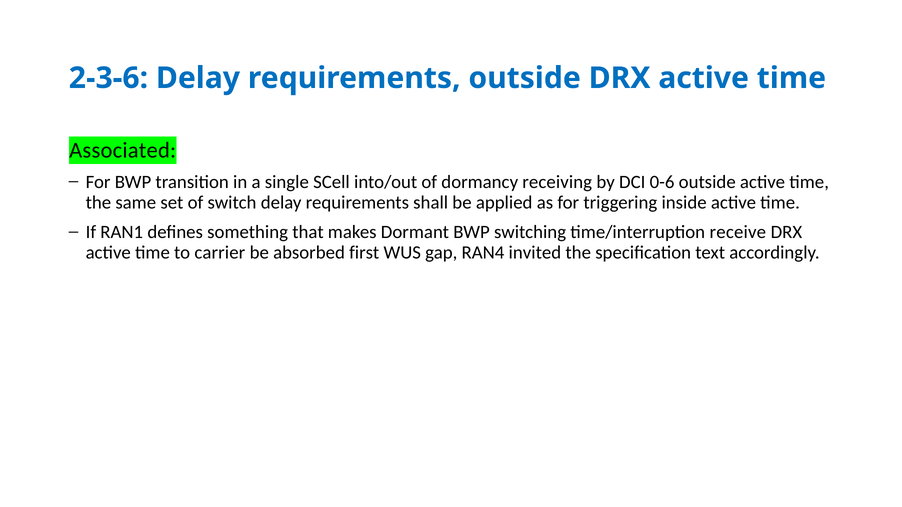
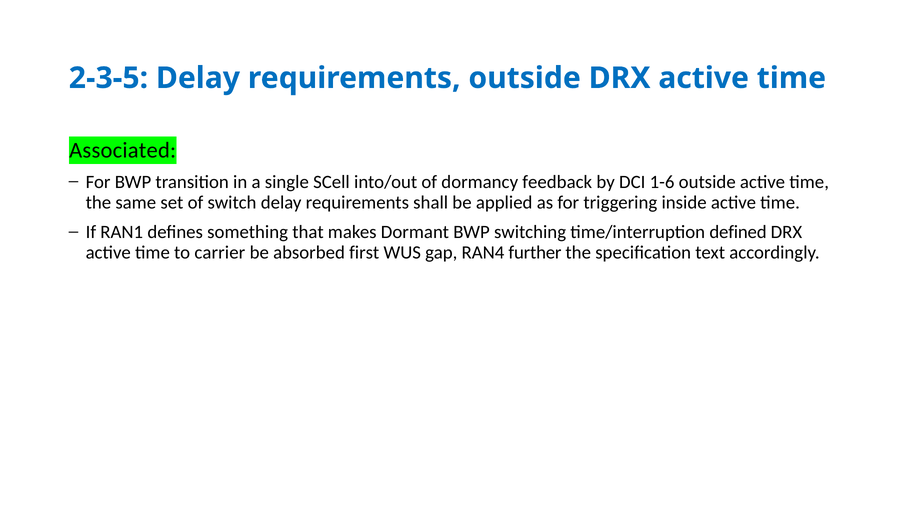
2-3-6: 2-3-6 -> 2-3-5 (108, 78)
receiving: receiving -> feedback (557, 182)
0-6: 0-6 -> 1-6 (662, 182)
receive: receive -> defined (738, 232)
invited: invited -> further (535, 253)
